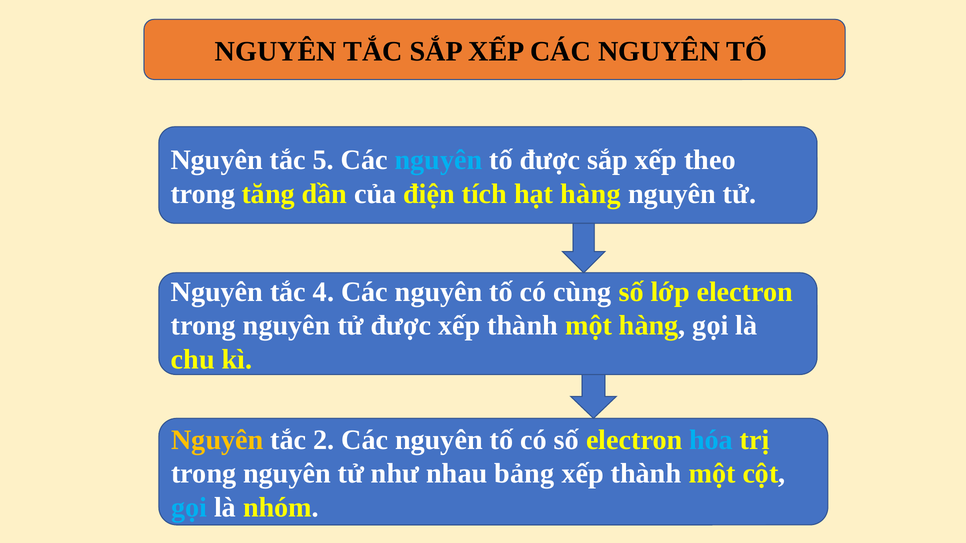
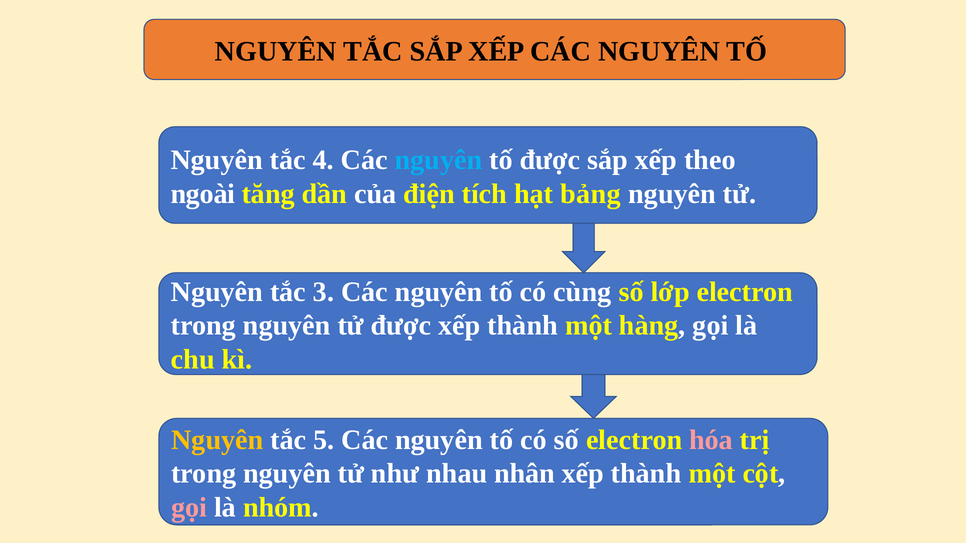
5: 5 -> 4 (323, 160)
trong: trong -> ngoài (203, 194)
hạt hàng: hàng -> bảng (591, 194)
4: 4 -> 3 (324, 292)
2: 2 -> 5 (324, 440)
hóa colour: light blue -> pink (711, 440)
bảng: bảng -> nhân (525, 474)
gọi colour: light blue -> pink (189, 508)
